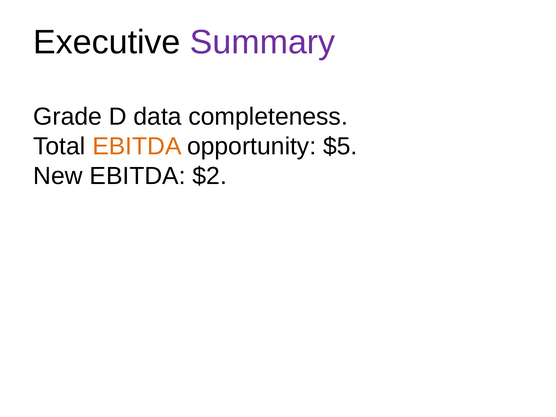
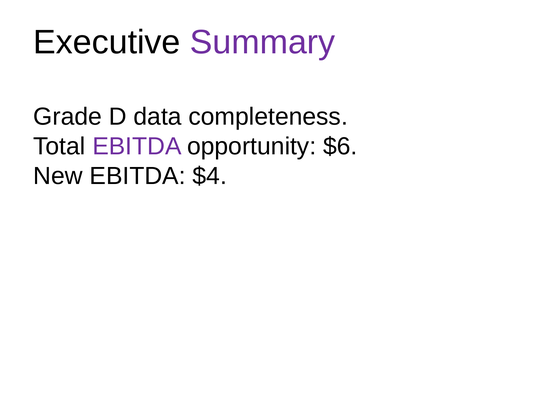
EBITDA colour: orange -> purple (137, 146)
$5: $5 -> $6 (340, 146)
$2: $2 -> $4 (210, 176)
